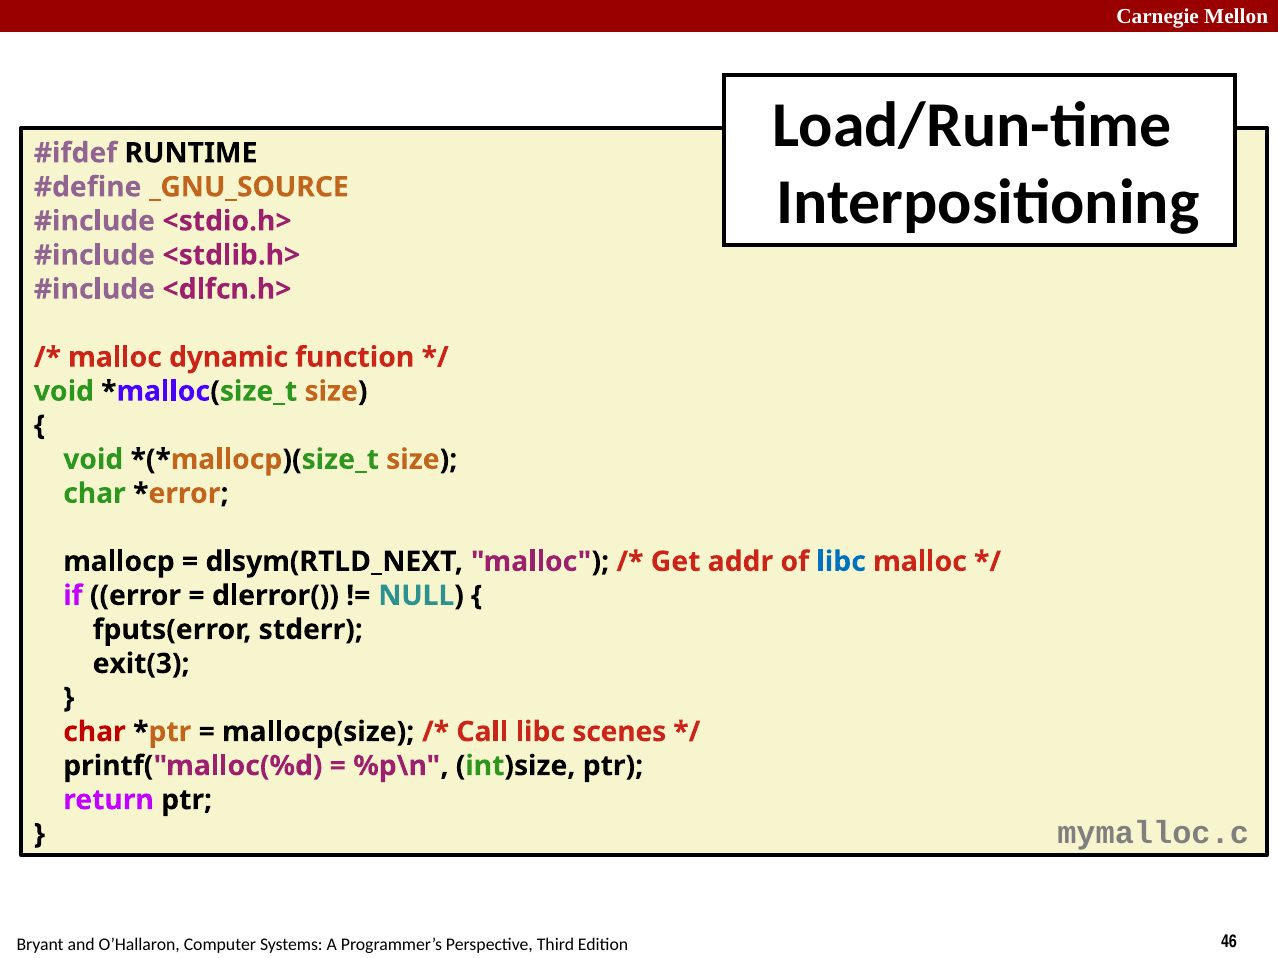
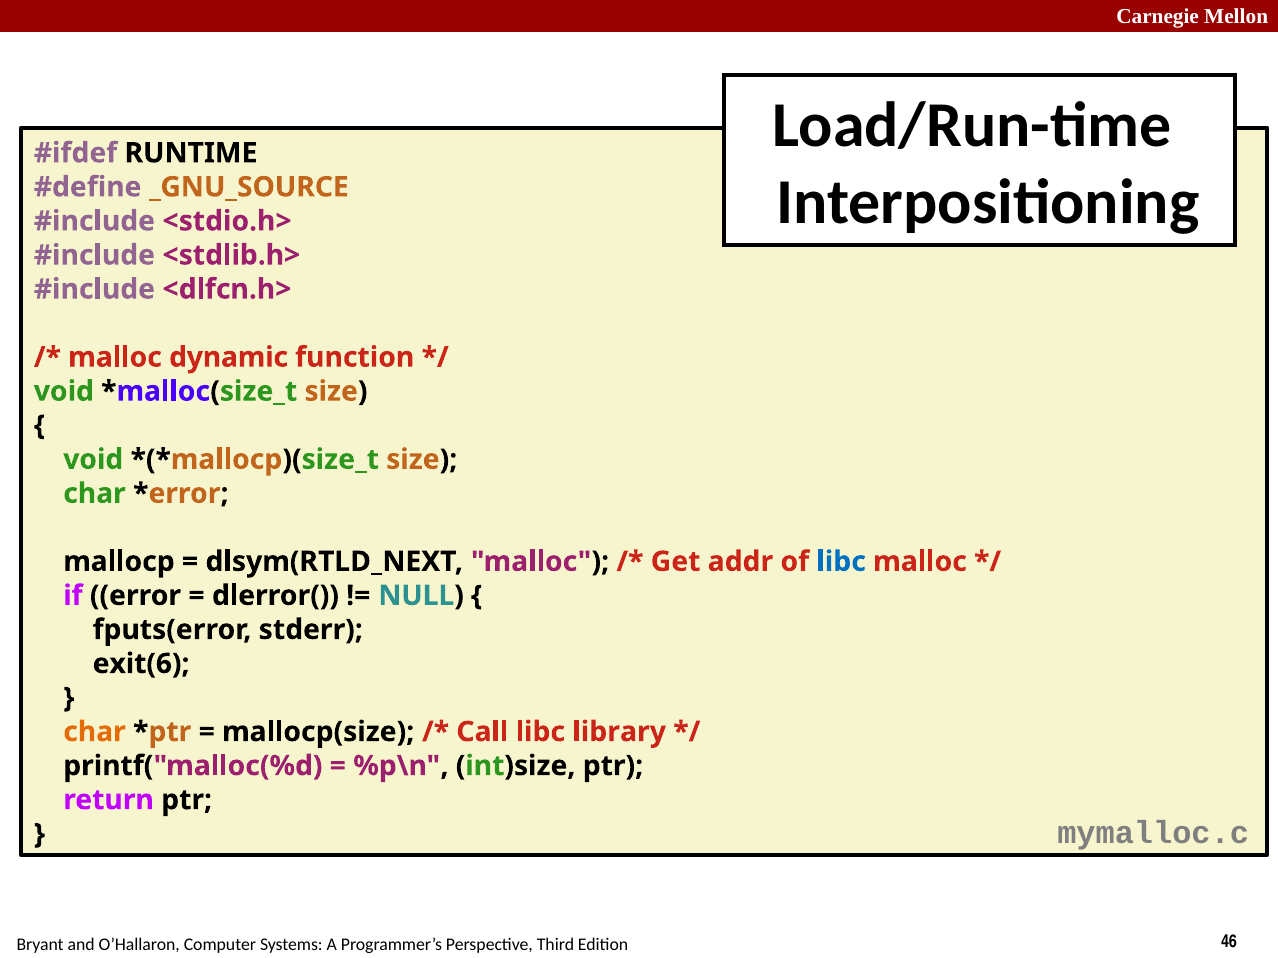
exit(3: exit(3 -> exit(6 (141, 664)
char colour: red -> orange (95, 732)
scenes: scenes -> library (619, 732)
